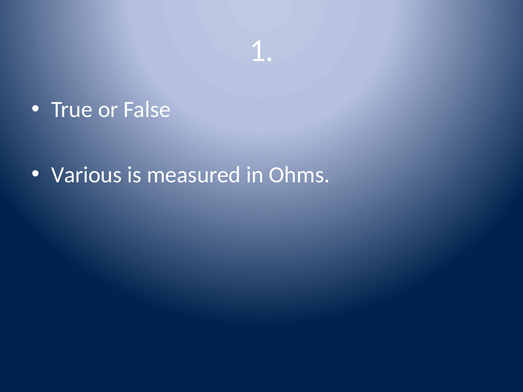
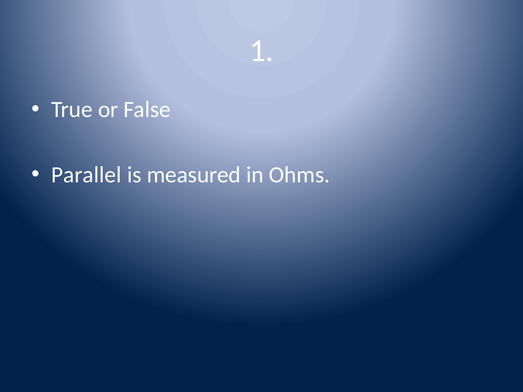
Various: Various -> Parallel (86, 175)
